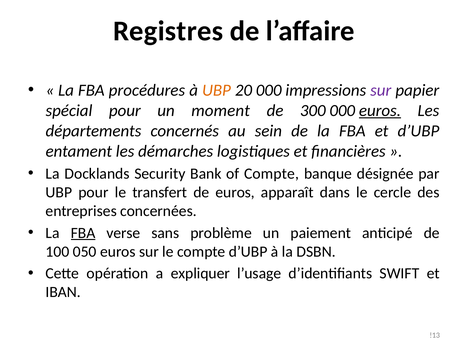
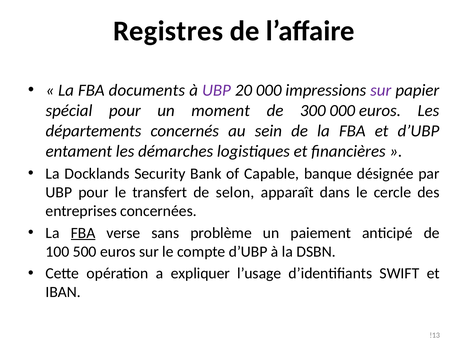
procédures: procédures -> documents (147, 90)
UBP colour: orange -> purple (216, 90)
euros underline: present -> none (380, 111)
of Compte: Compte -> Capable (272, 174)
de euros: euros -> selon (235, 192)
050: 050 -> 500 (85, 252)
